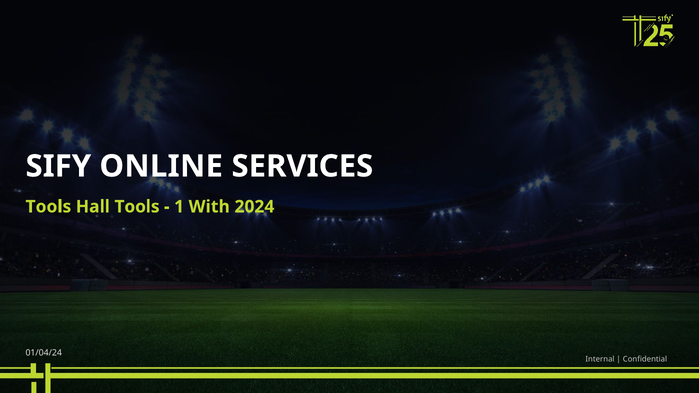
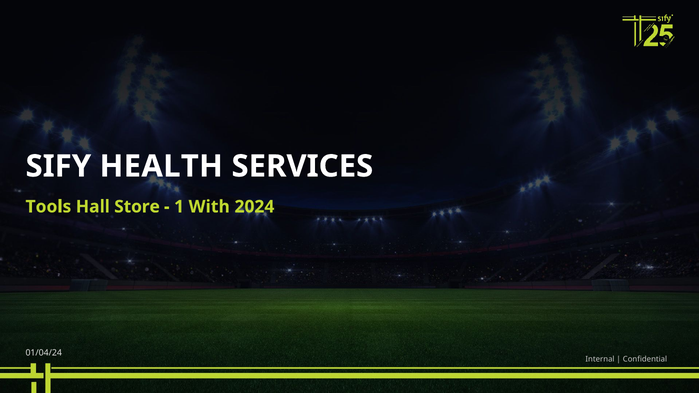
ONLINE: ONLINE -> HEALTH (161, 166)
Hall Tools: Tools -> Store (137, 207)
